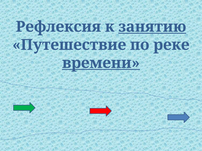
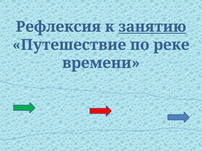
времени underline: present -> none (101, 63)
